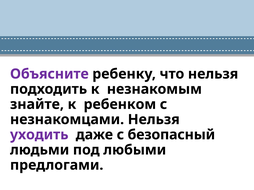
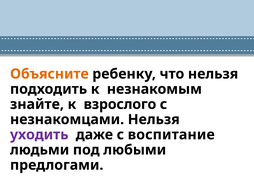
Объясните colour: purple -> orange (49, 74)
ребенком: ребенком -> взрослого (120, 105)
безопасный: безопасный -> воспитание (171, 135)
